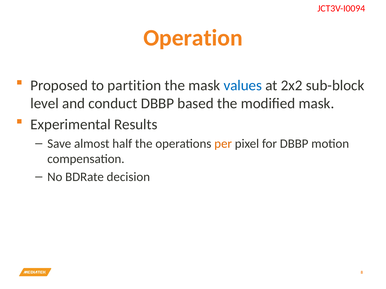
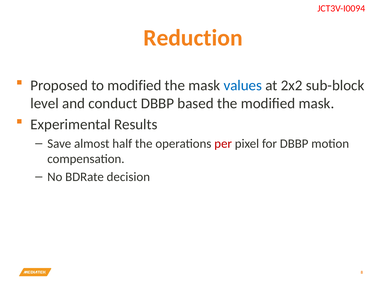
Operation: Operation -> Reduction (193, 38)
to partition: partition -> modified (134, 86)
per colour: orange -> red (223, 144)
